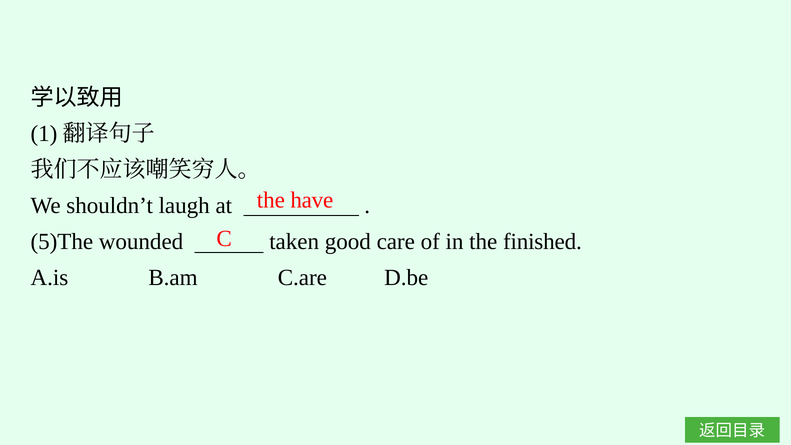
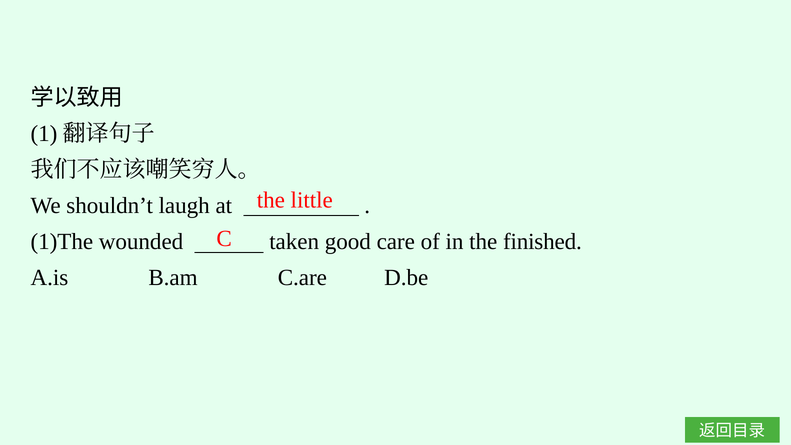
have: have -> little (312, 200)
5)The: 5)The -> 1)The (62, 241)
